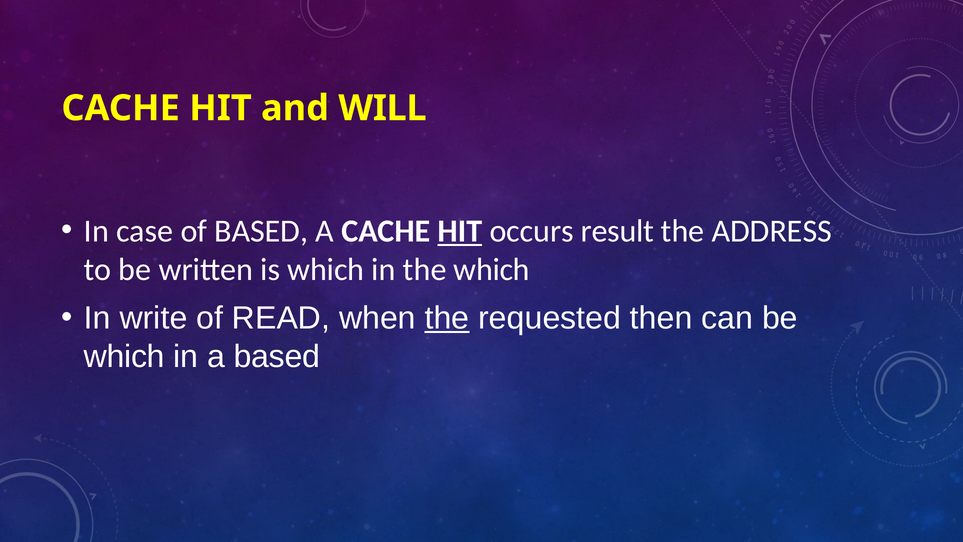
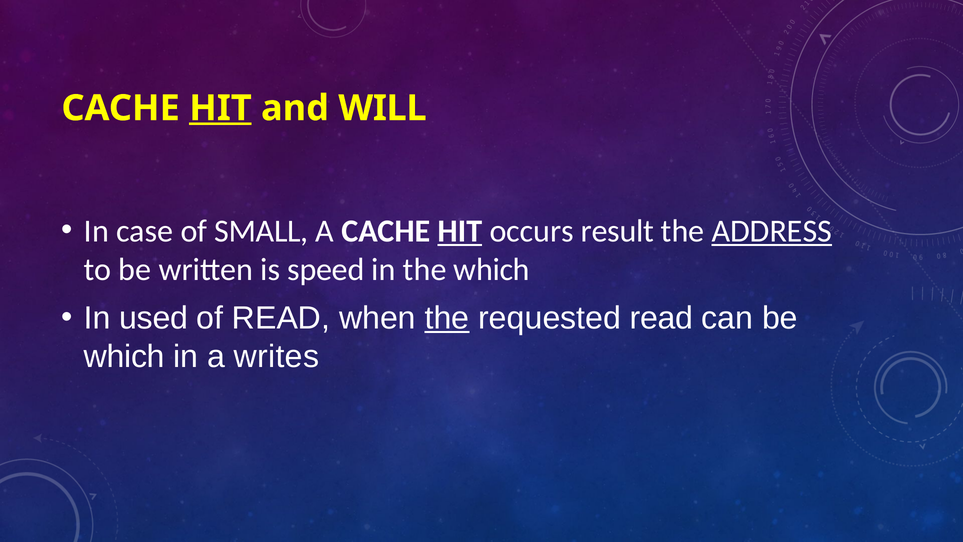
HIT underline: none -> present (220, 108)
of BASED: BASED -> SMALL (261, 231)
ADDRESS underline: none -> present (772, 231)
is which: which -> speed (326, 269)
write: write -> used (154, 318)
requested then: then -> read (661, 318)
a based: based -> writes (276, 357)
